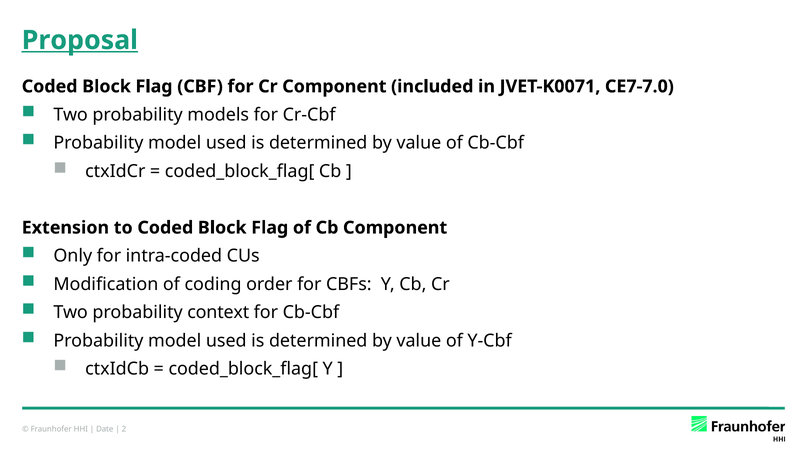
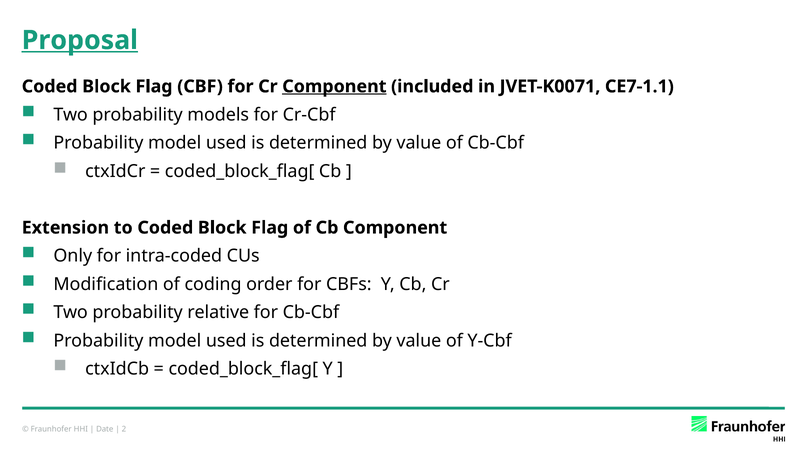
Component underline: none -> present (334, 86)
CE7-7.0: CE7-7.0 -> CE7-1.1 (639, 86)
context: context -> relative (218, 312)
